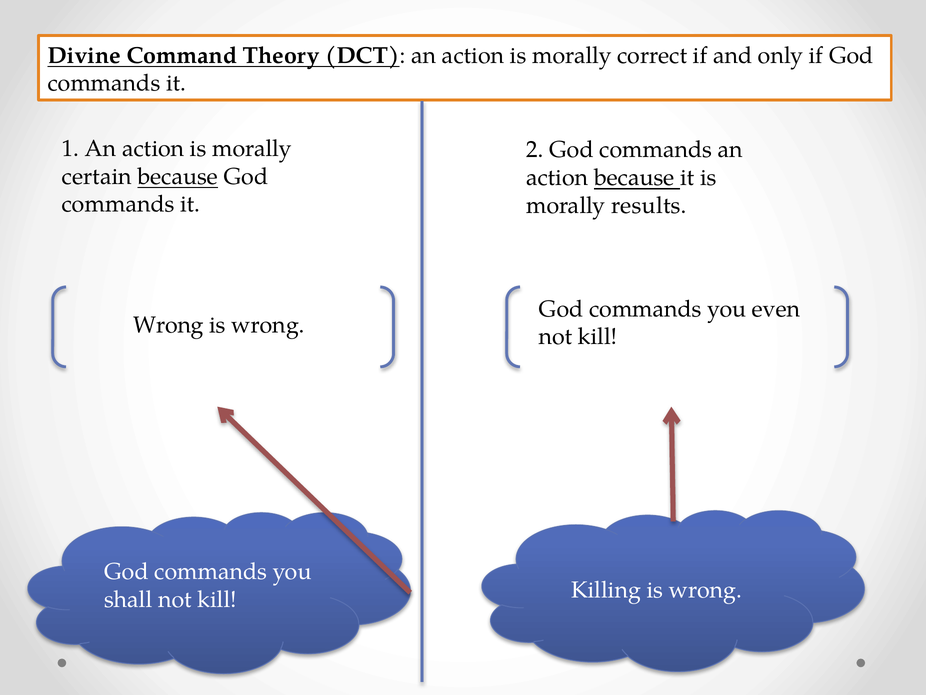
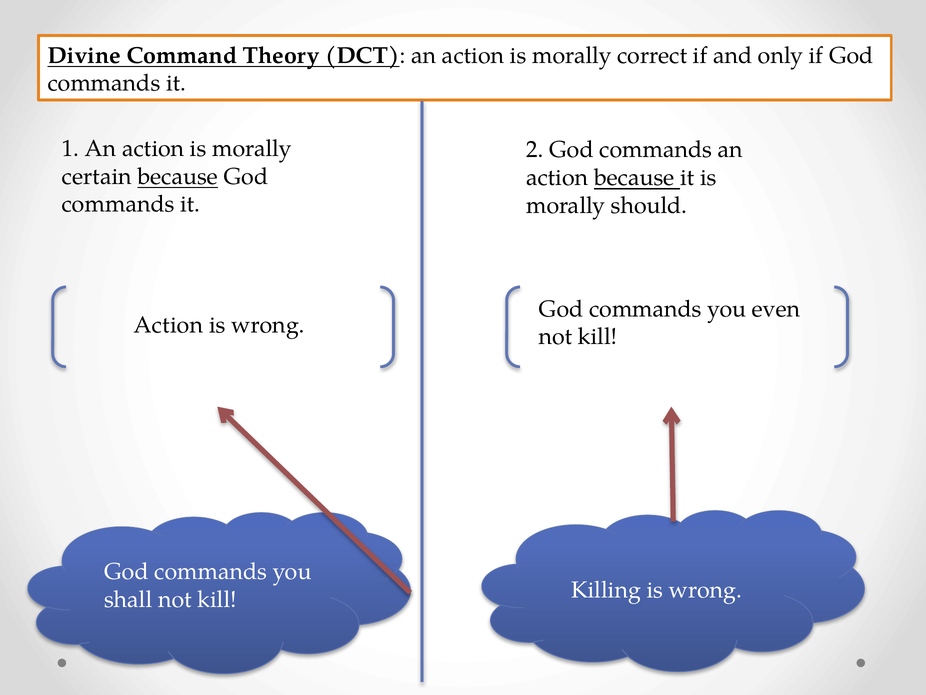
results: results -> should (649, 205)
Wrong: Wrong -> Action (168, 325)
